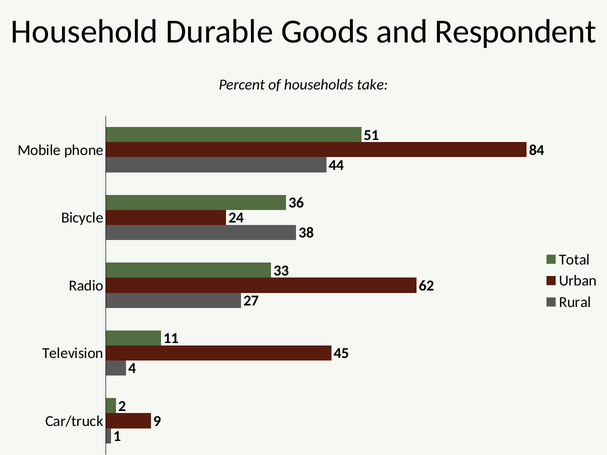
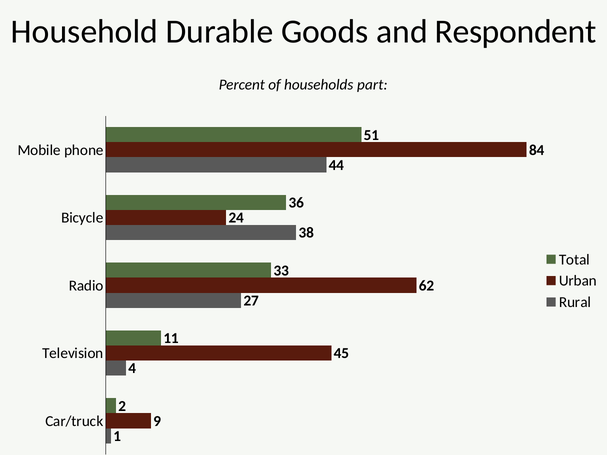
take: take -> part (372, 85)
